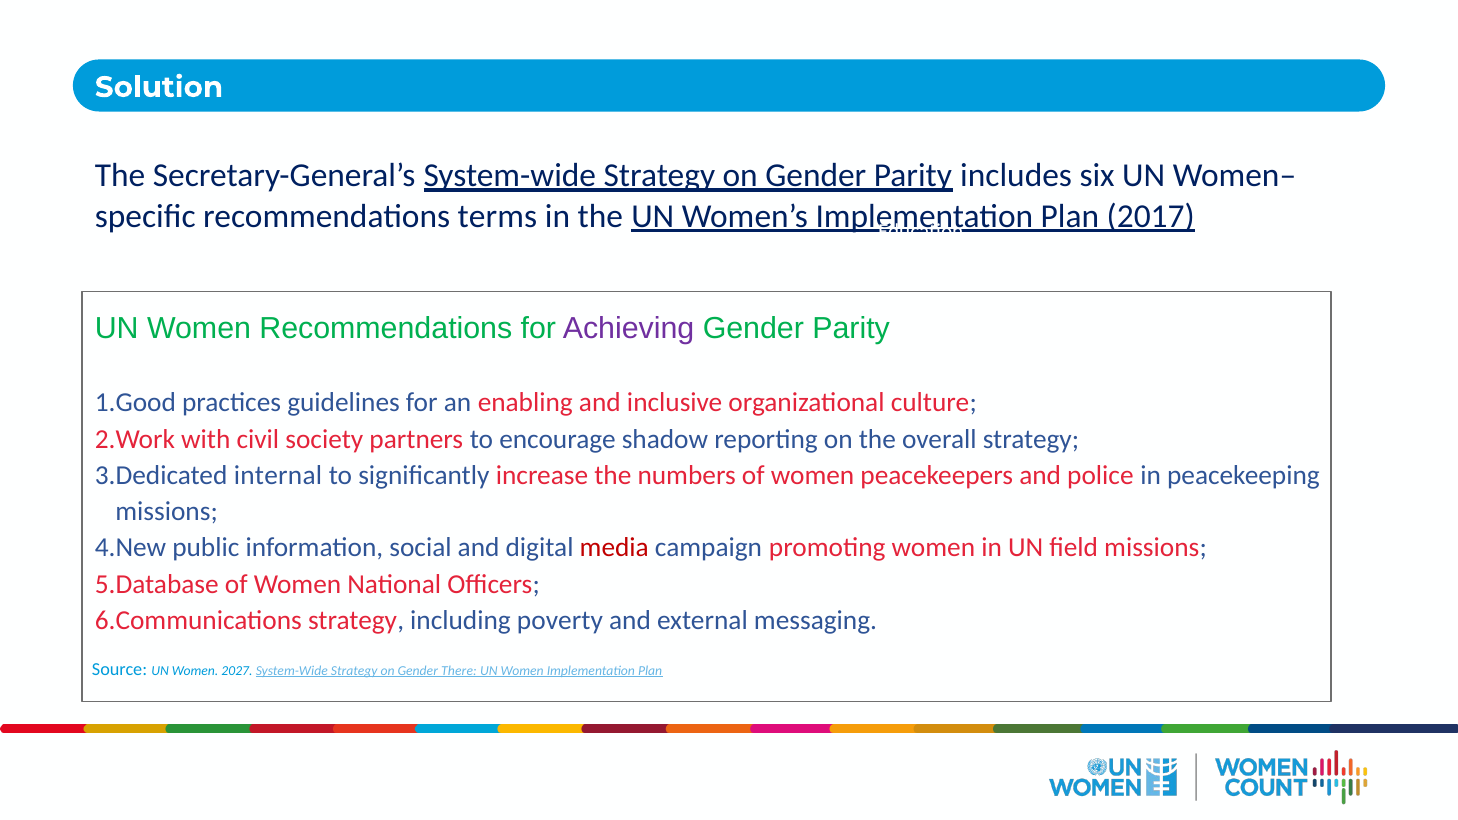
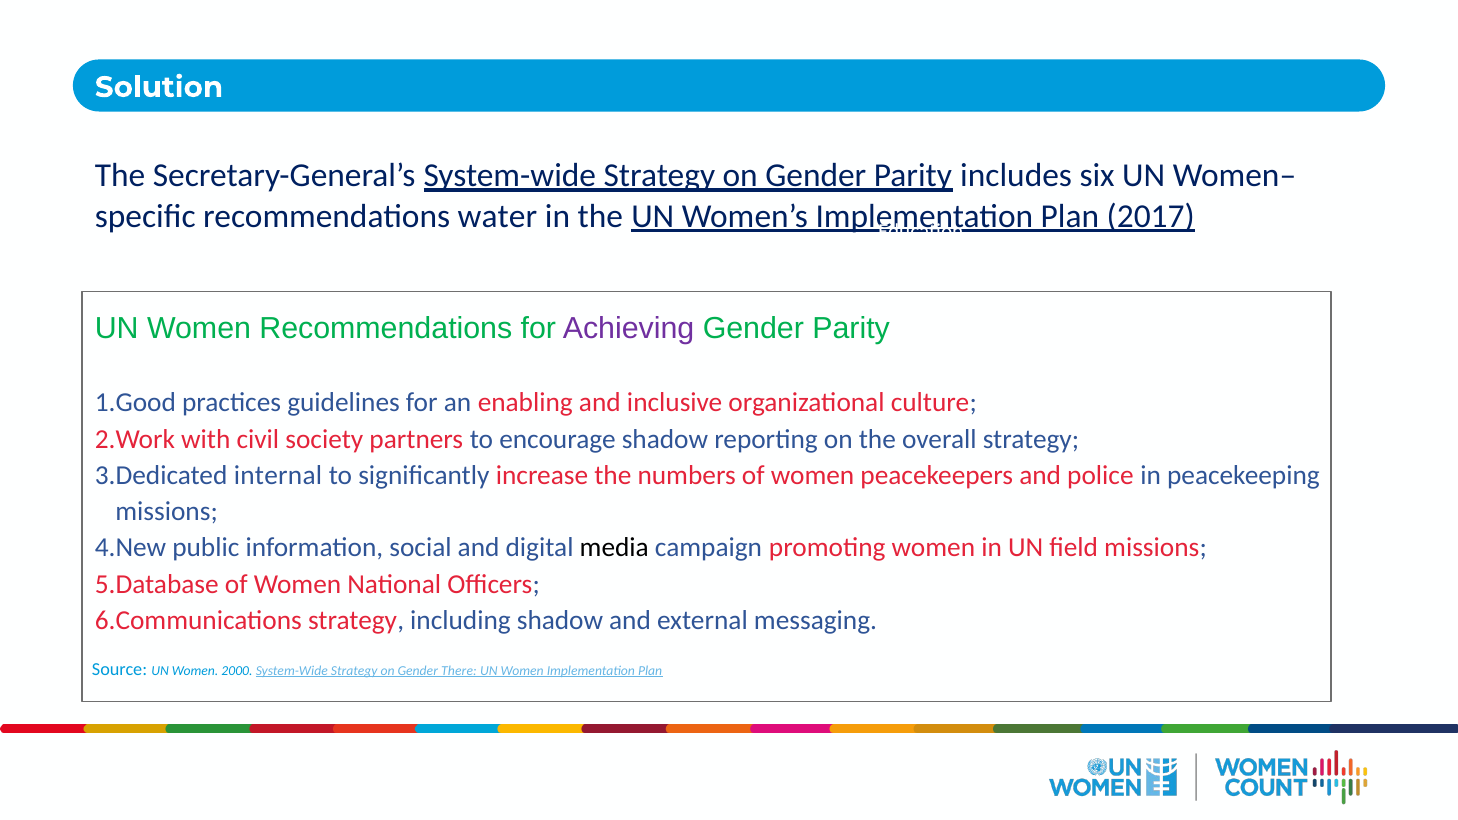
terms: terms -> water (497, 216)
media colour: red -> black (614, 548)
including poverty: poverty -> shadow (560, 621)
2027: 2027 -> 2000 (237, 671)
